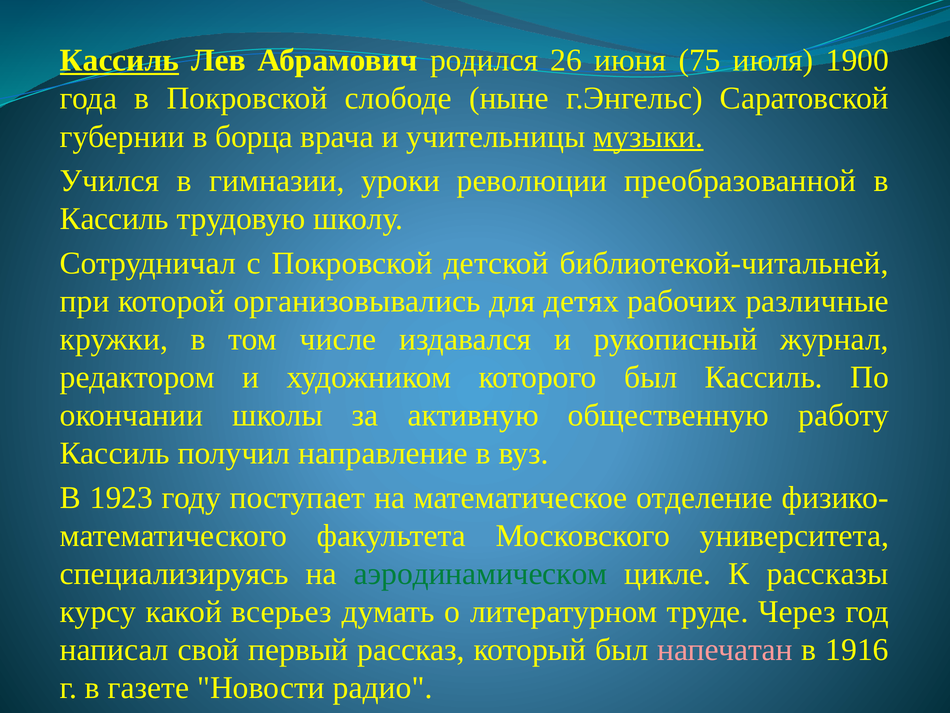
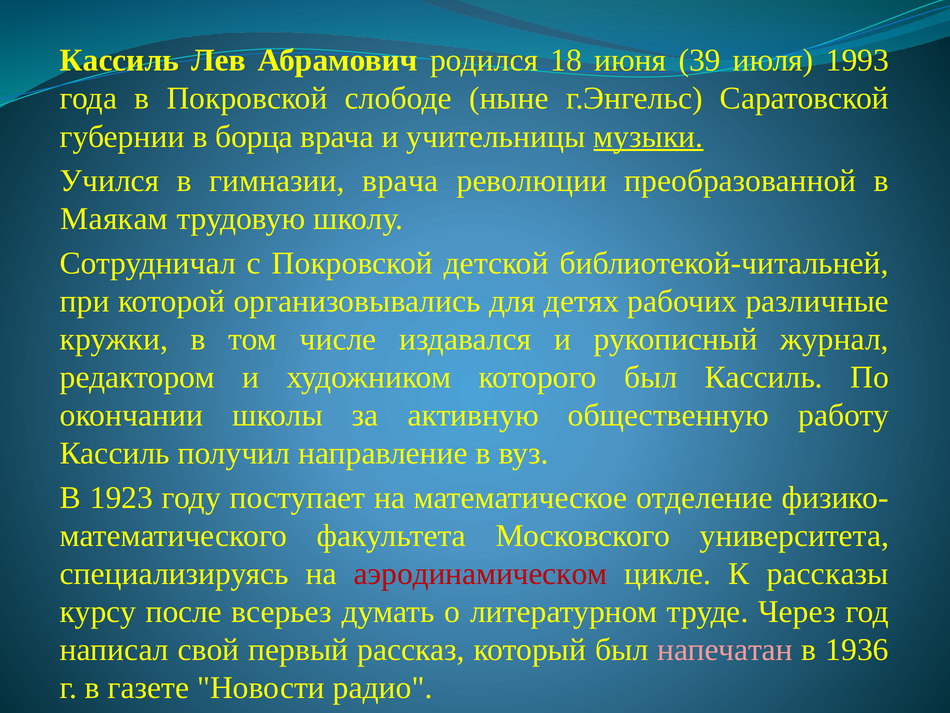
Кассиль underline: present -> none (119, 60)
26: 26 -> 18 (566, 60)
75: 75 -> 39 (700, 60)
1900: 1900 -> 1993 (857, 60)
гимназии уроки: уроки -> врача (400, 181)
Кассиль: Кассиль -> Маякам (114, 219)
аэродинамическом colour: green -> red (481, 573)
какой: какой -> после (184, 611)
1916: 1916 -> 1936 (857, 649)
